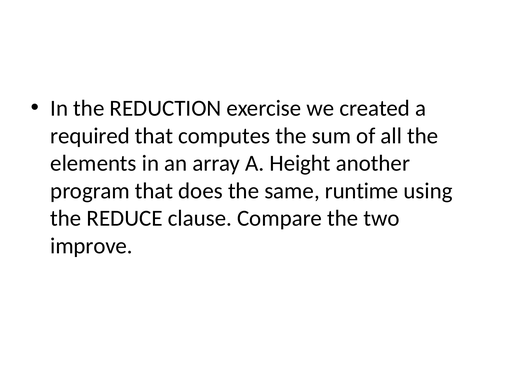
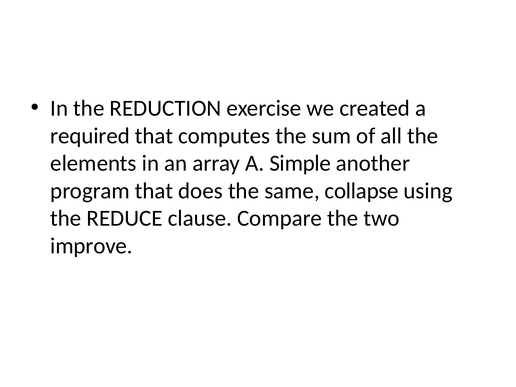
Height: Height -> Simple (300, 163)
runtime: runtime -> collapse (362, 191)
